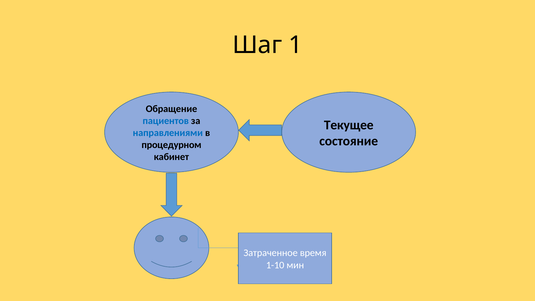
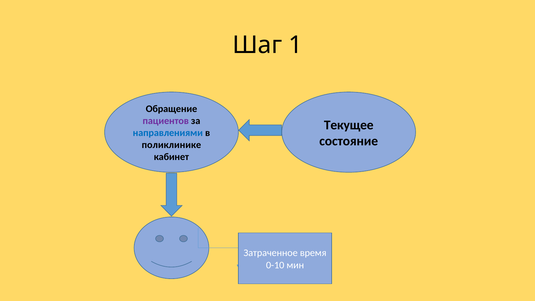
пациентов colour: blue -> purple (166, 121)
процедурном: процедурном -> поликлинике (171, 145)
1-10: 1-10 -> 0-10 (275, 265)
